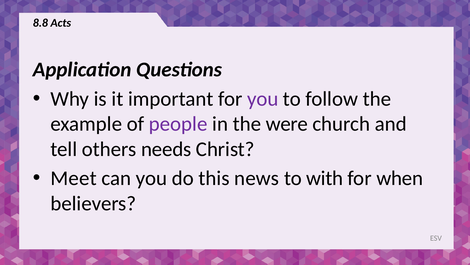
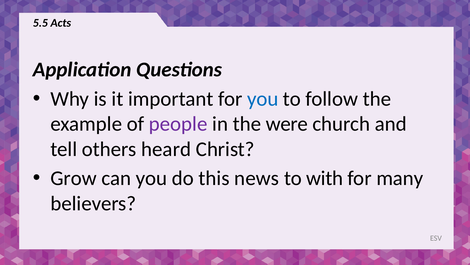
8.8: 8.8 -> 5.5 (40, 23)
you colour: purple -> blue (263, 99)
needs: needs -> heard (166, 149)
Meet: Meet -> Grow (74, 178)
when: when -> many (400, 178)
